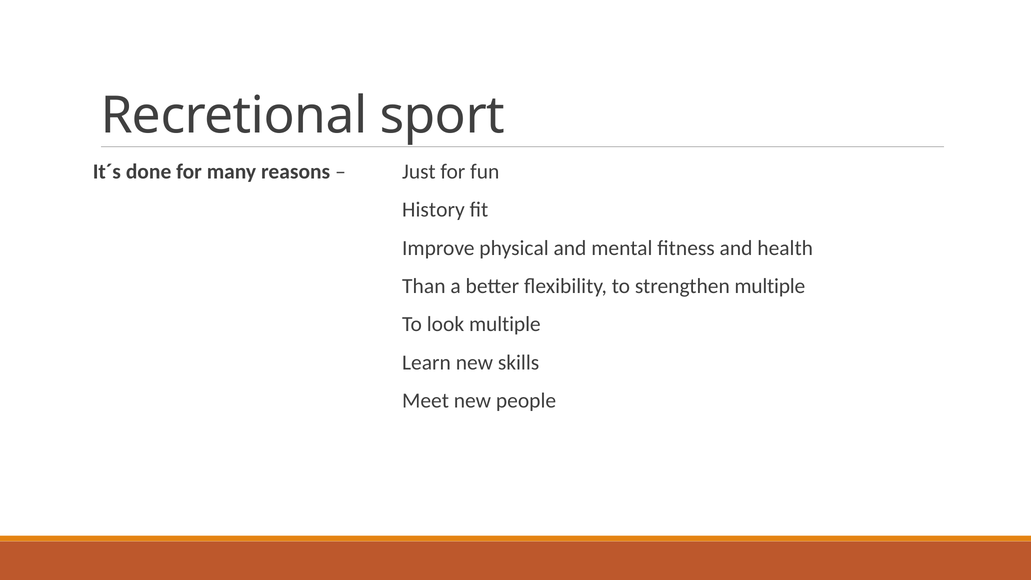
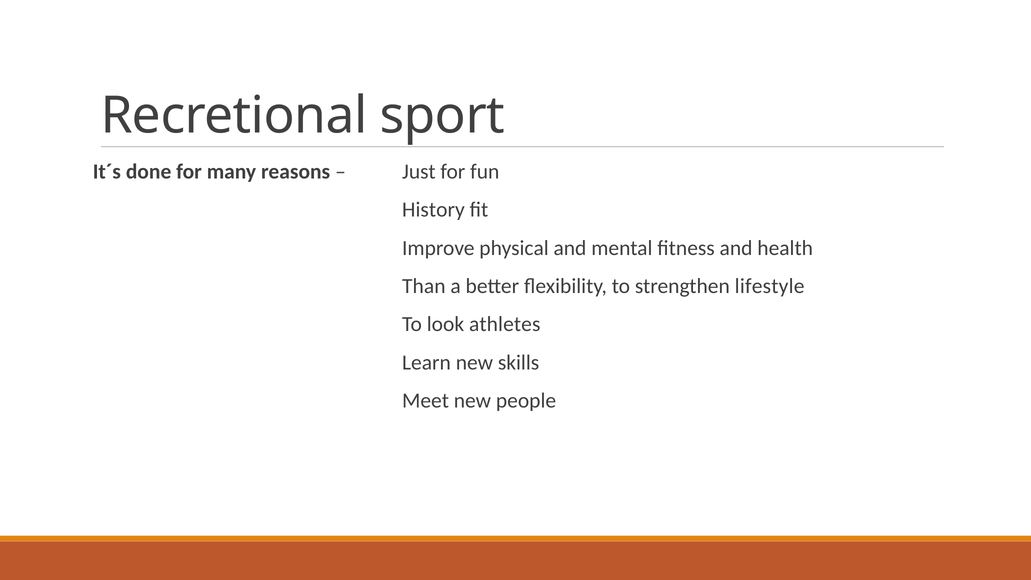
strengthen multiple: multiple -> lifestyle (770, 286)
look multiple: multiple -> athletes (505, 324)
